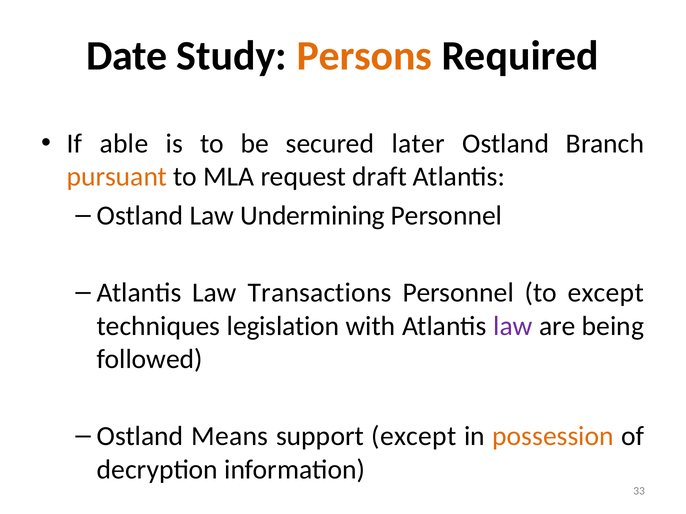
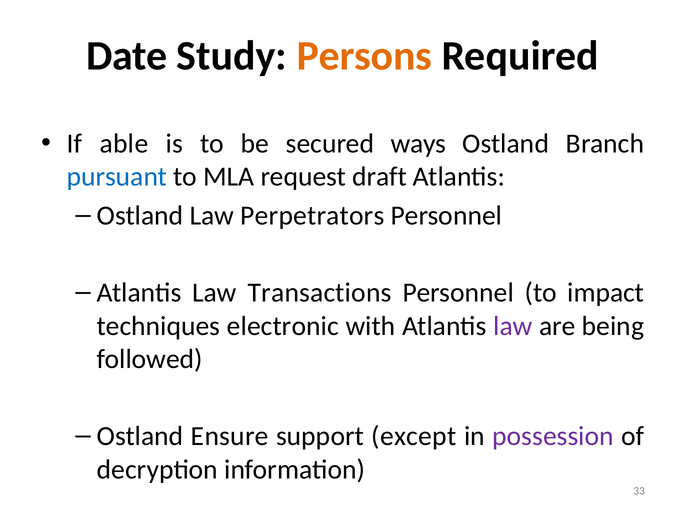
later: later -> ways (418, 144)
pursuant colour: orange -> blue (117, 177)
Undermining: Undermining -> Perpetrators (312, 216)
to except: except -> impact (606, 293)
legislation: legislation -> electronic (283, 326)
Means: Means -> Ensure (230, 437)
possession colour: orange -> purple (553, 437)
